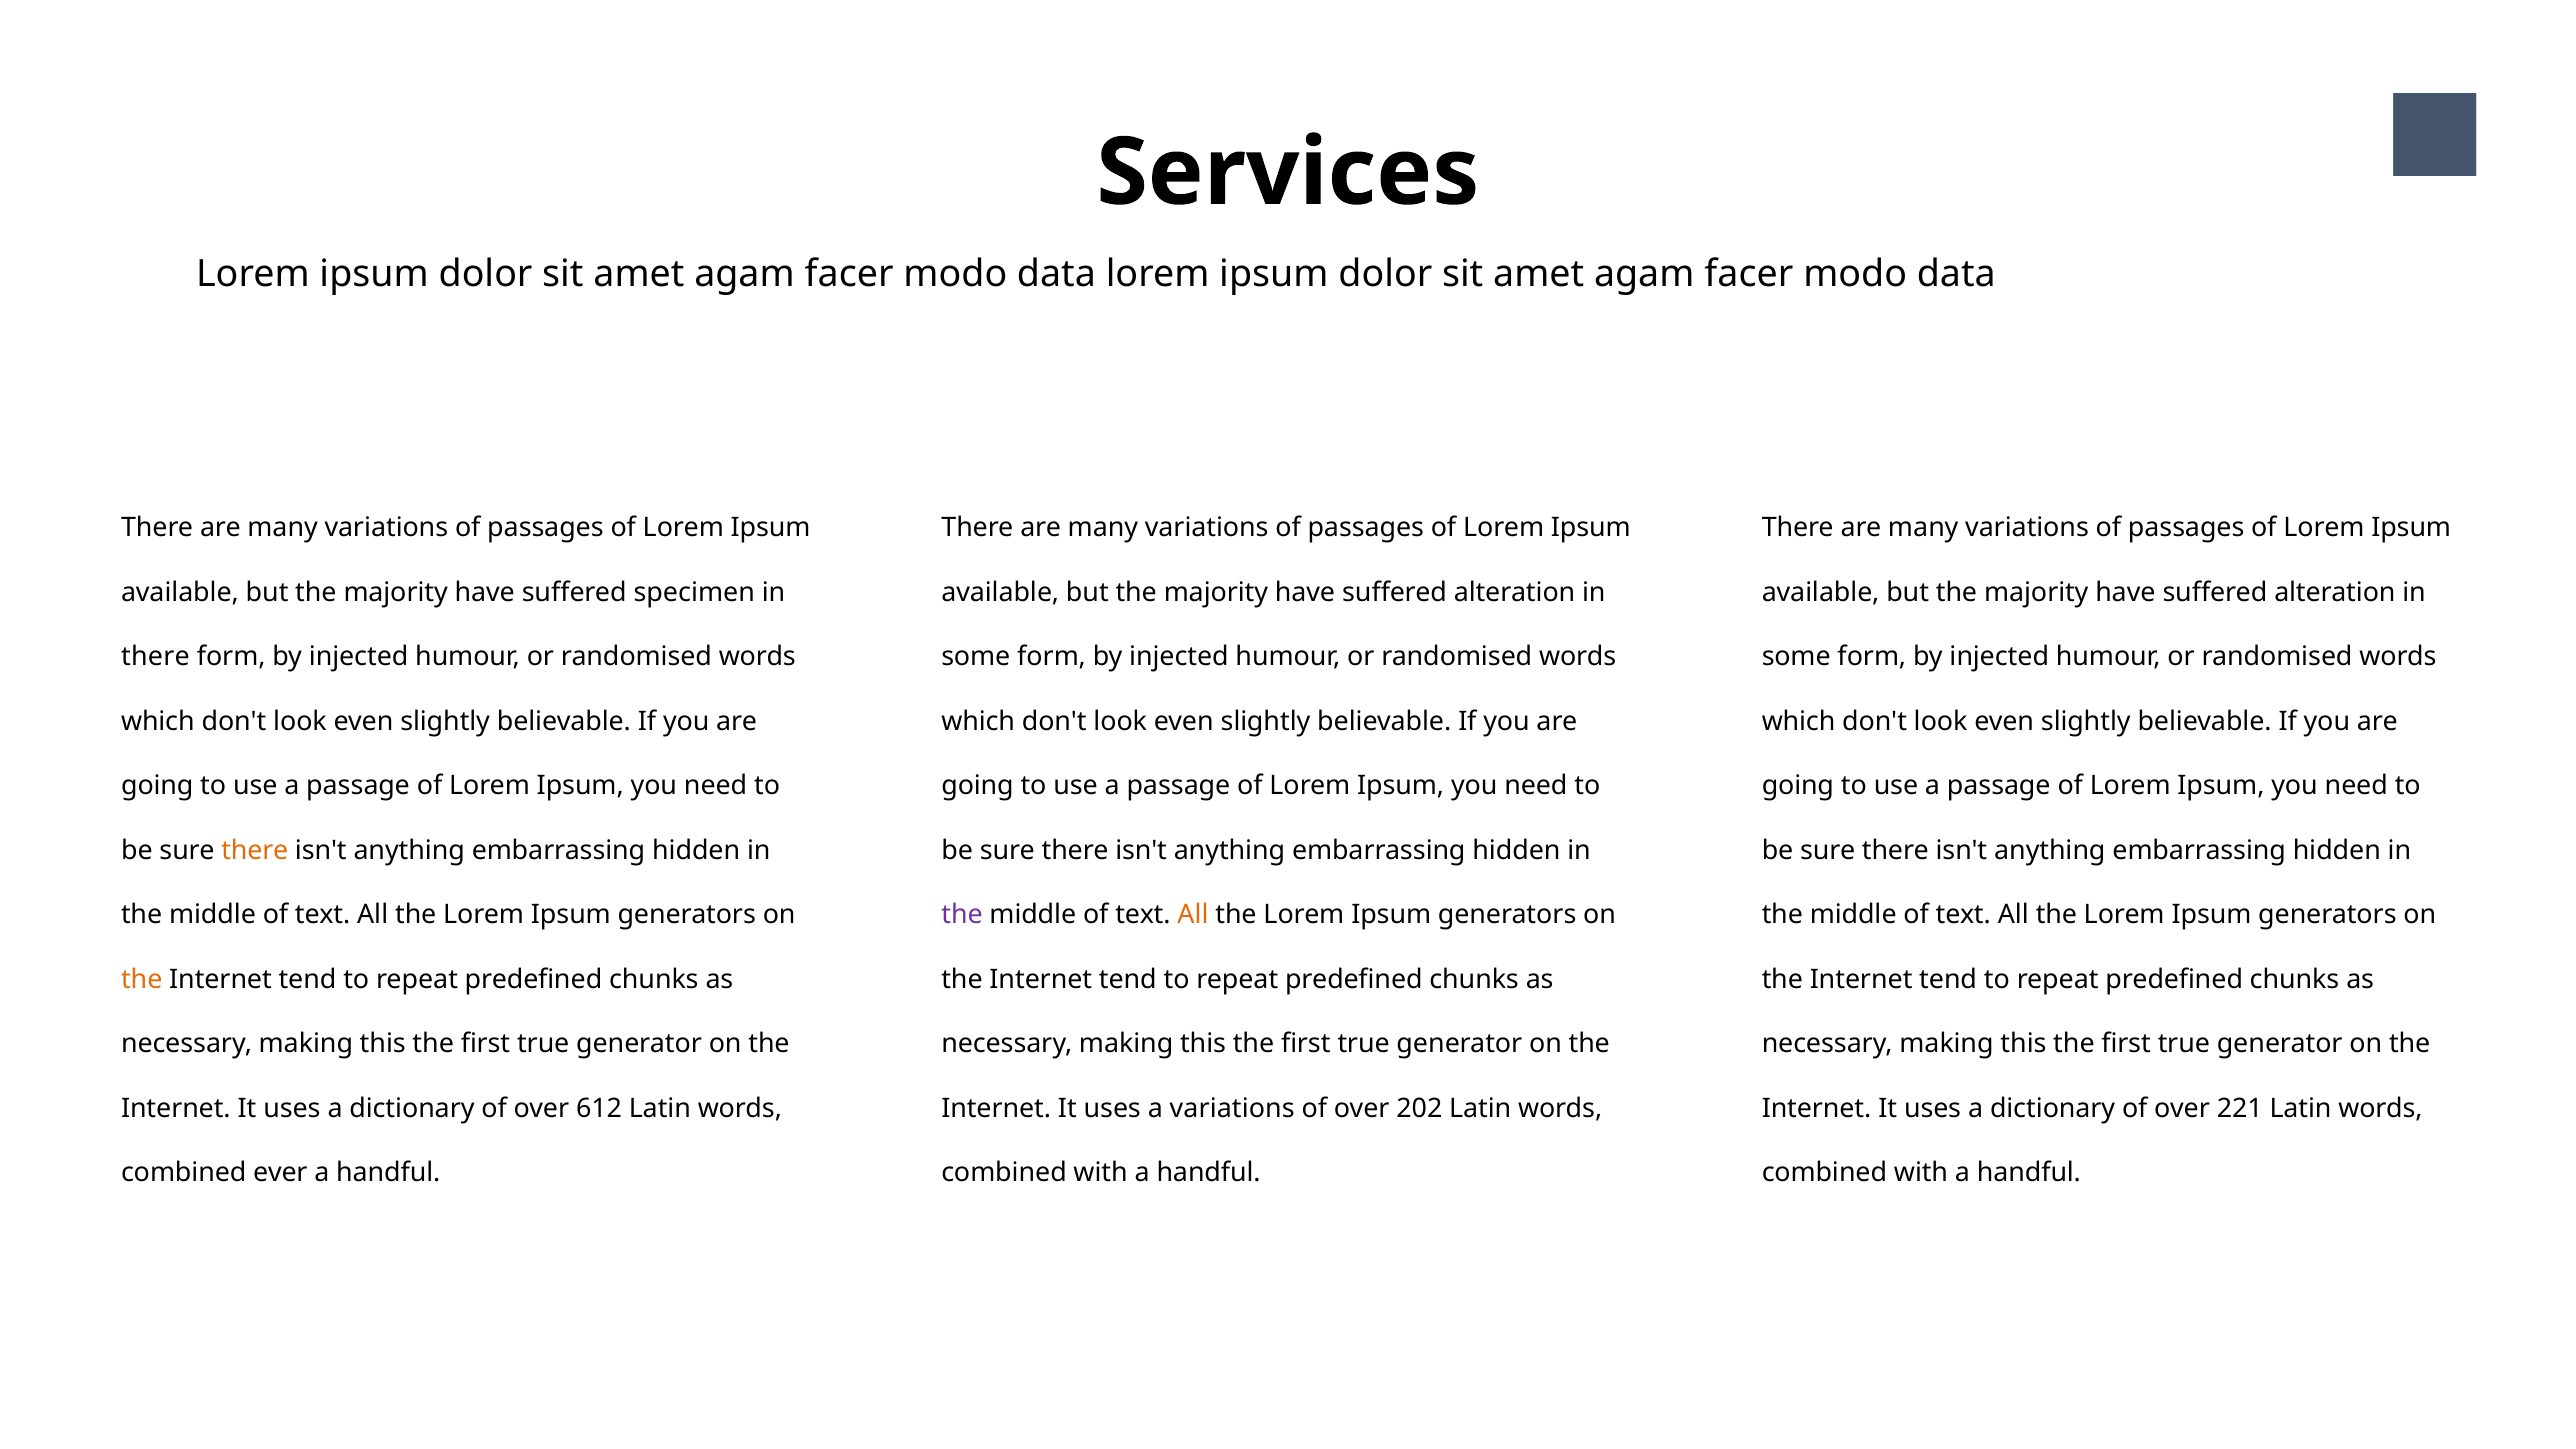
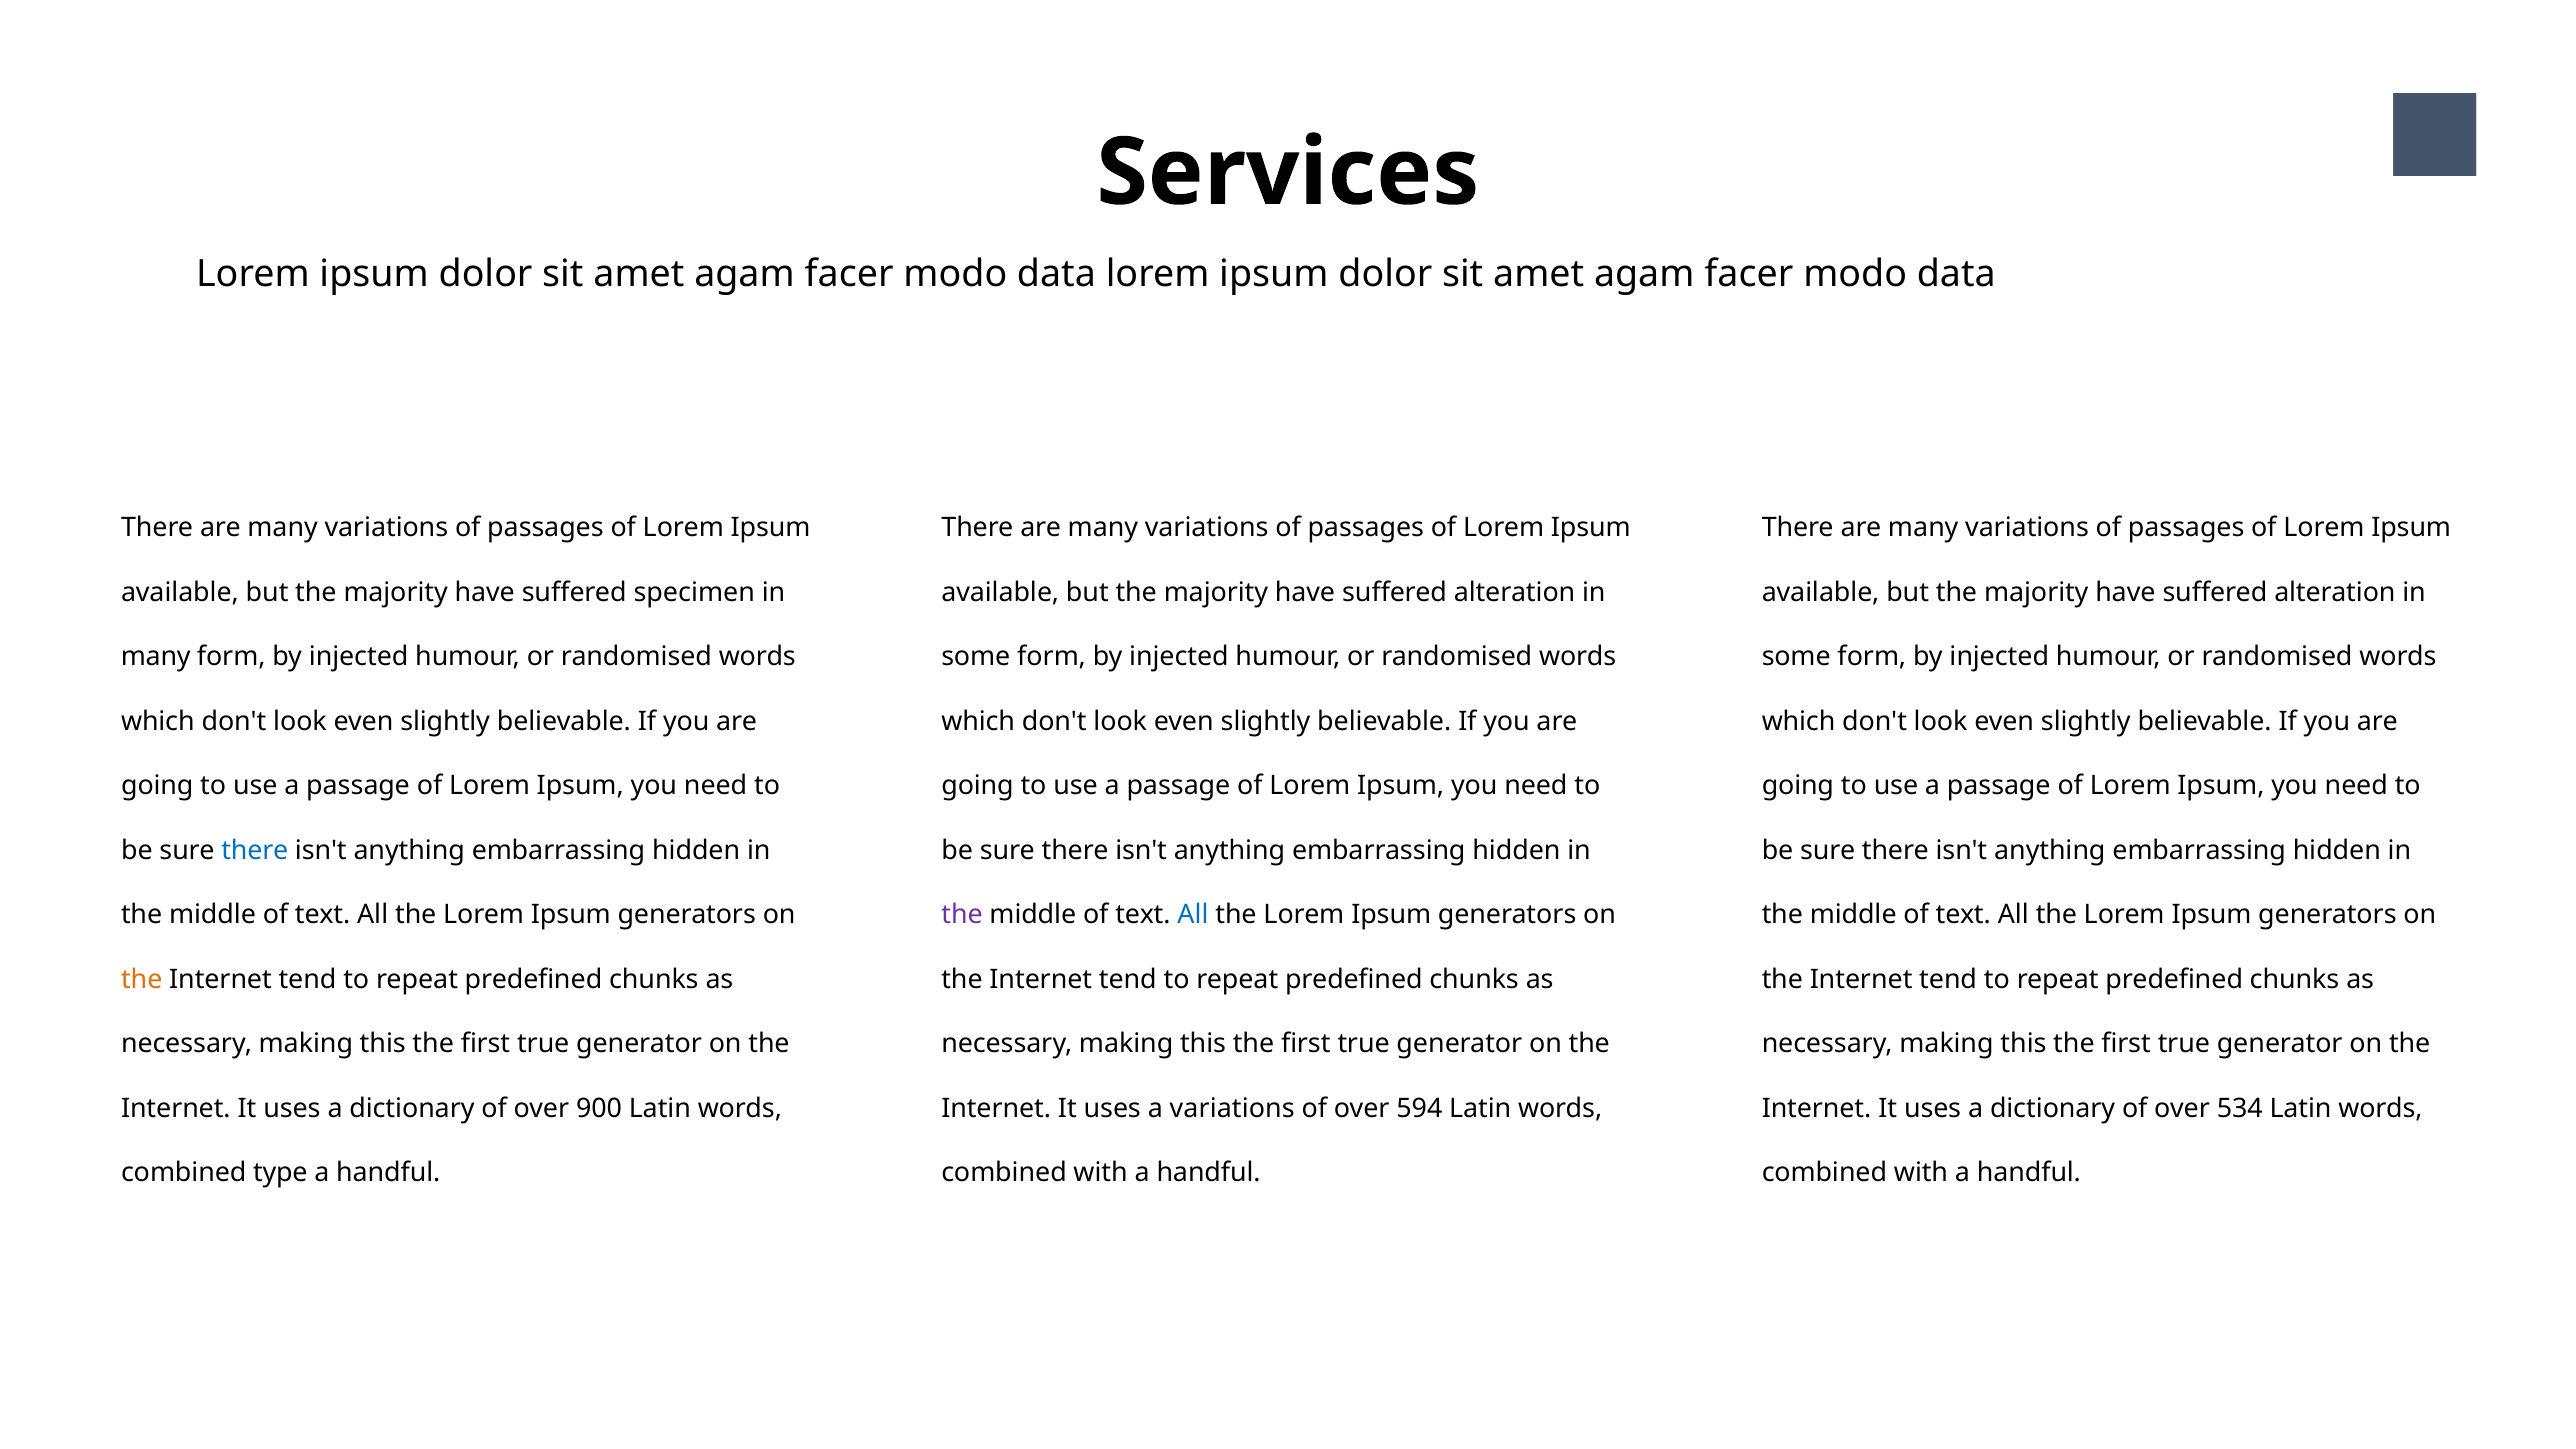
there: there -> many (156, 657)
there colour: orange -> blue (255, 851)
All colour: orange -> blue (1193, 915)
612: 612 -> 900 (599, 1109)
202: 202 -> 594 (1419, 1109)
221: 221 -> 534 (2240, 1109)
ever: ever -> type (280, 1173)
